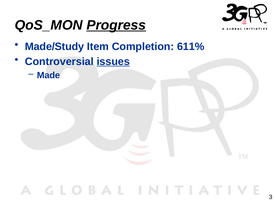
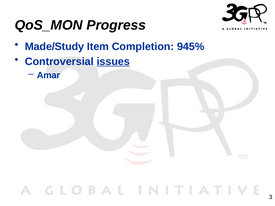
Progress underline: present -> none (116, 25)
611%: 611% -> 945% (191, 47)
Made: Made -> Amar (48, 75)
